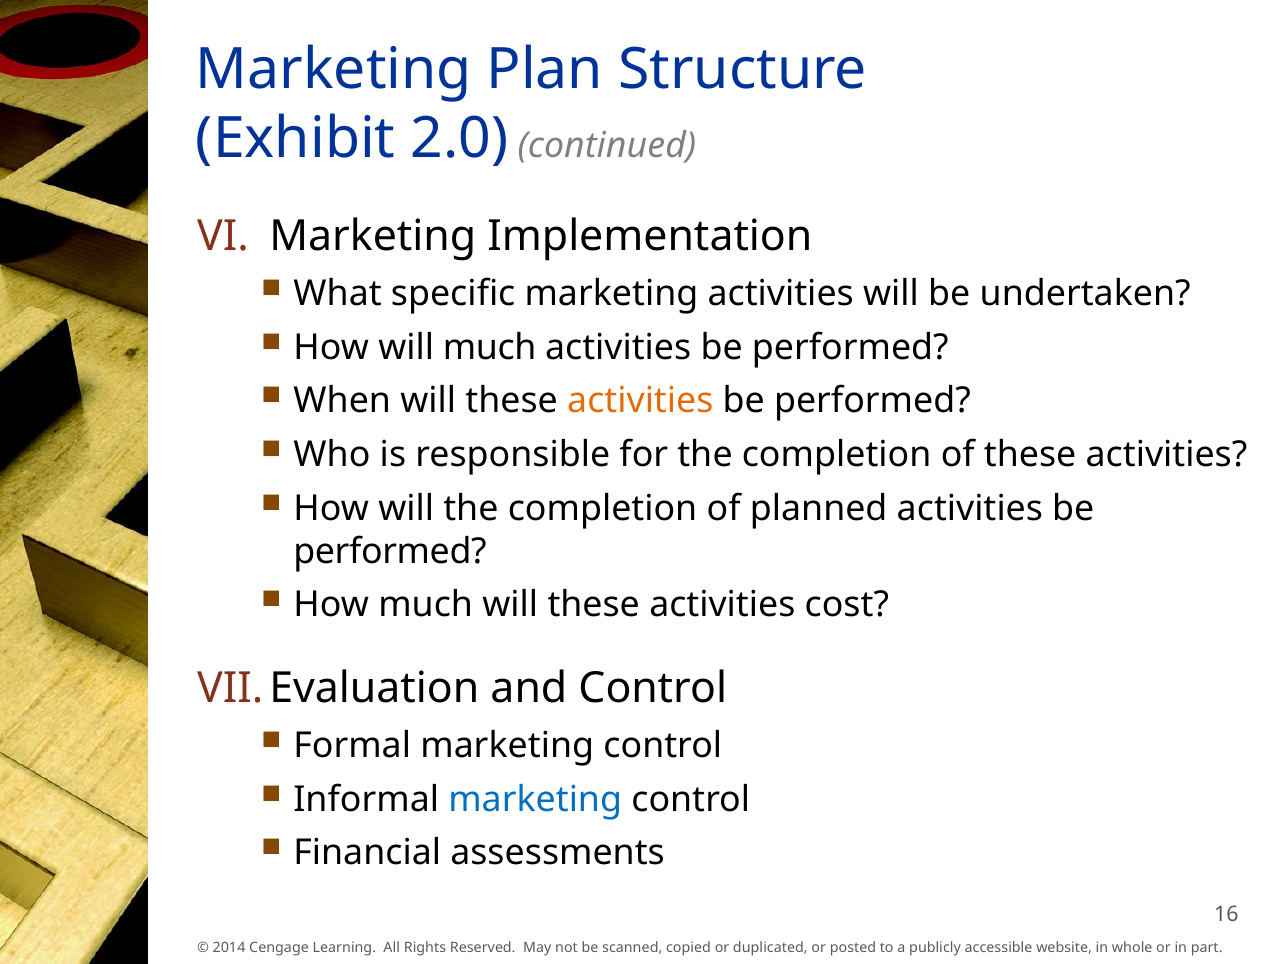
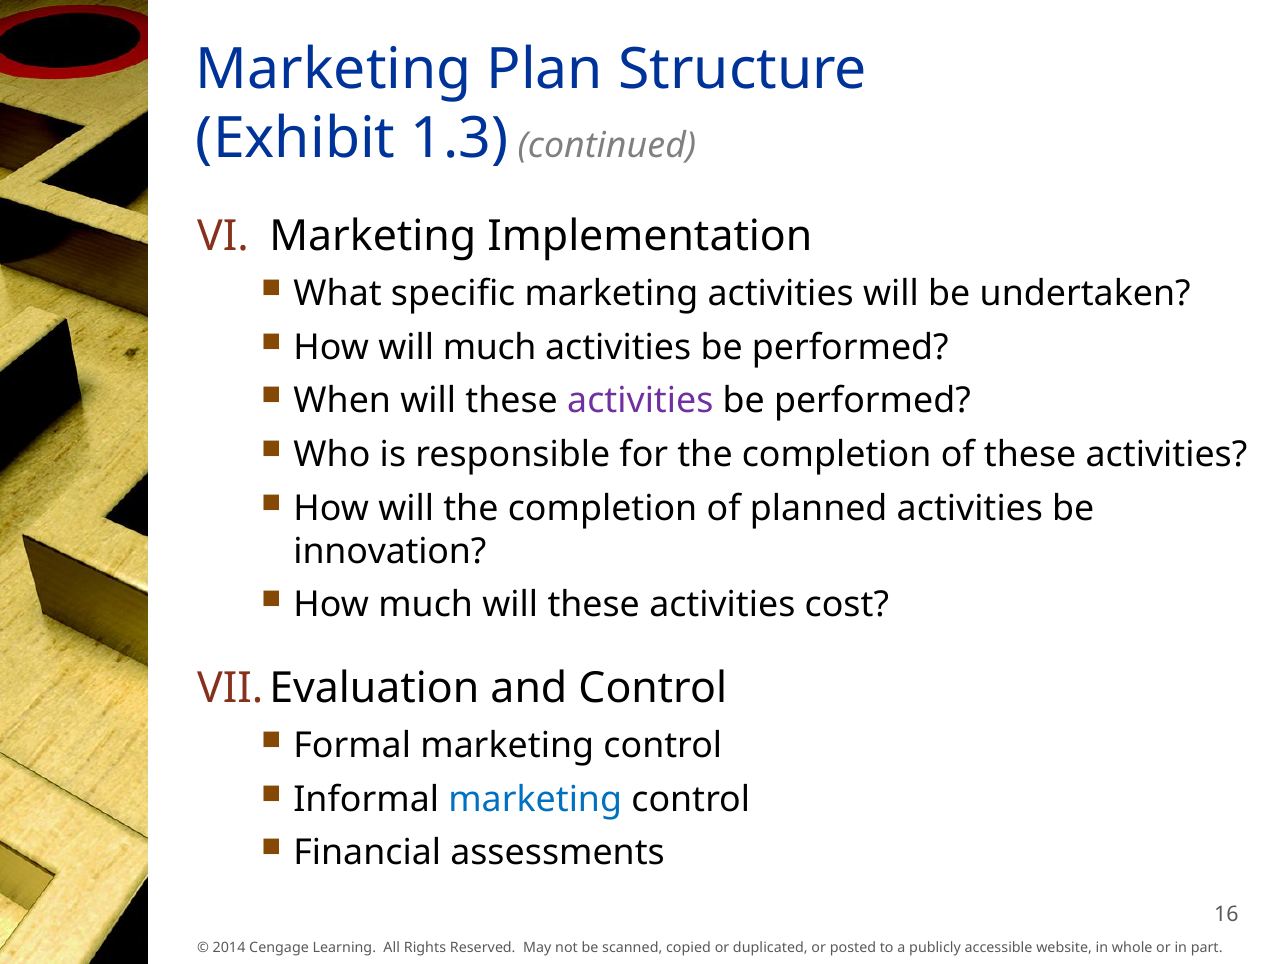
2.0: 2.0 -> 1.3 (459, 138)
activities colour: orange -> purple (640, 401)
performed: performed -> innovation (390, 551)
